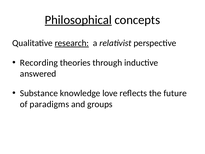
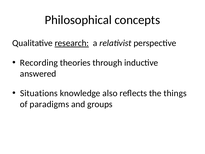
Philosophical underline: present -> none (78, 20)
Substance: Substance -> Situations (39, 93)
love: love -> also (110, 93)
future: future -> things (175, 93)
